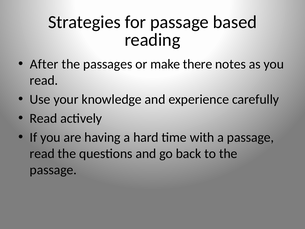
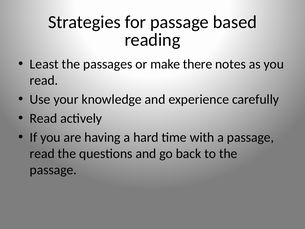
After: After -> Least (44, 64)
